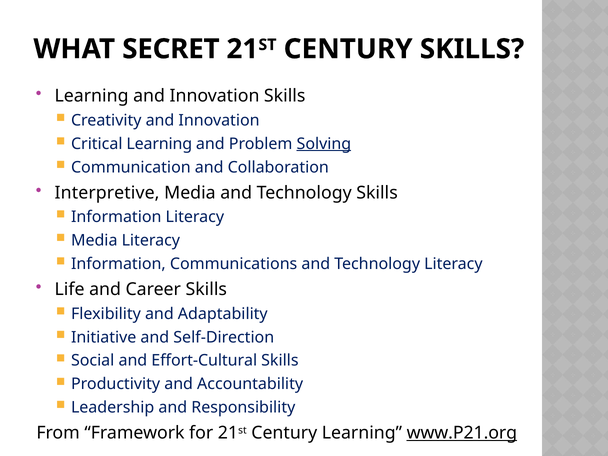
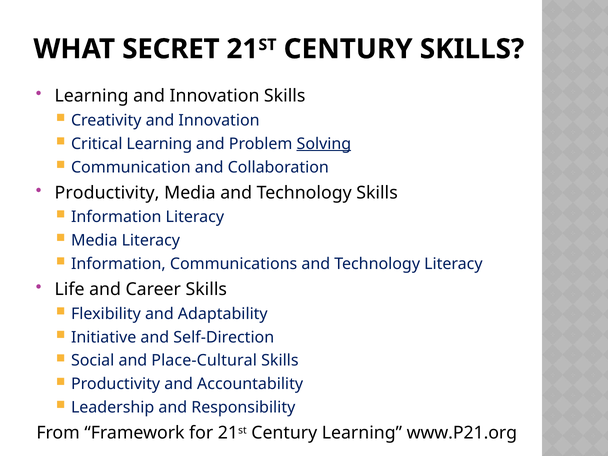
Interpretive: Interpretive -> Productivity (107, 193)
Effort-Cultural: Effort-Cultural -> Place-Cultural (204, 361)
www.P21.org underline: present -> none (462, 433)
